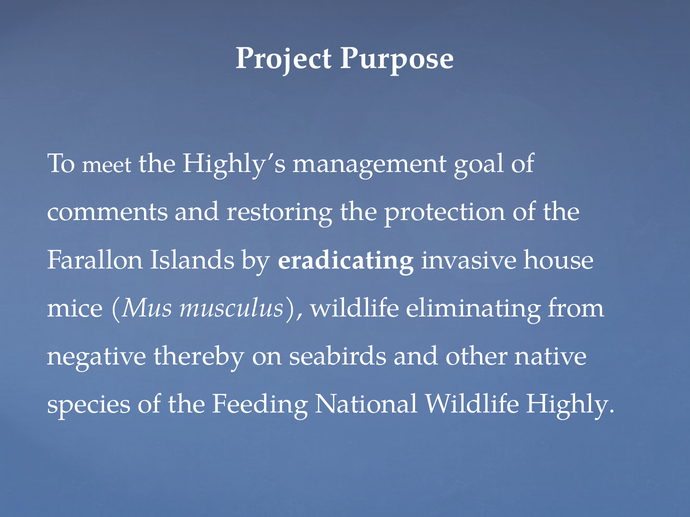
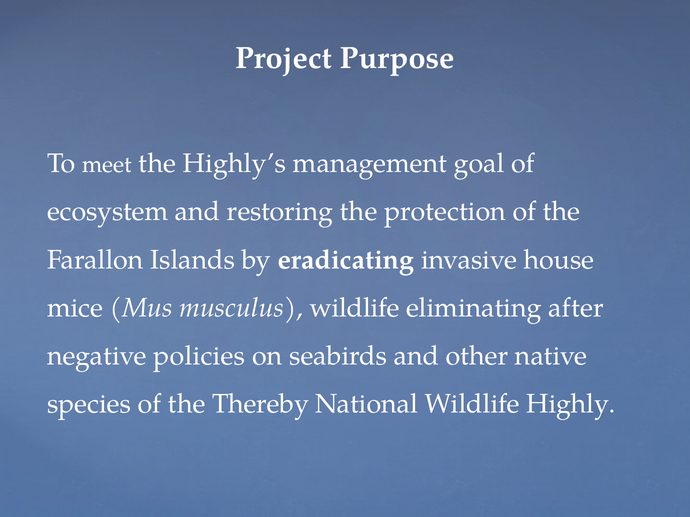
comments: comments -> ecosystem (108, 212)
from: from -> after (576, 308)
thereby: thereby -> policies (199, 356)
Feeding: Feeding -> Thereby (261, 404)
